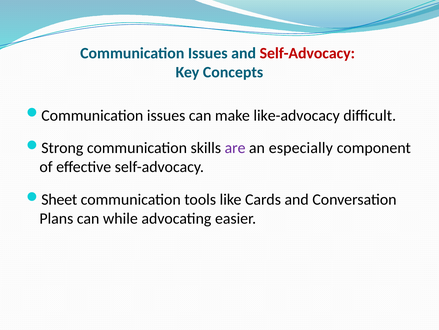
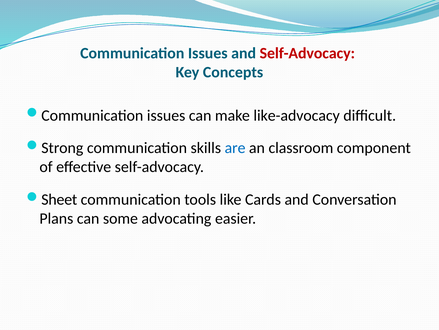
are colour: purple -> blue (235, 148)
especially: especially -> classroom (301, 148)
while: while -> some (120, 218)
